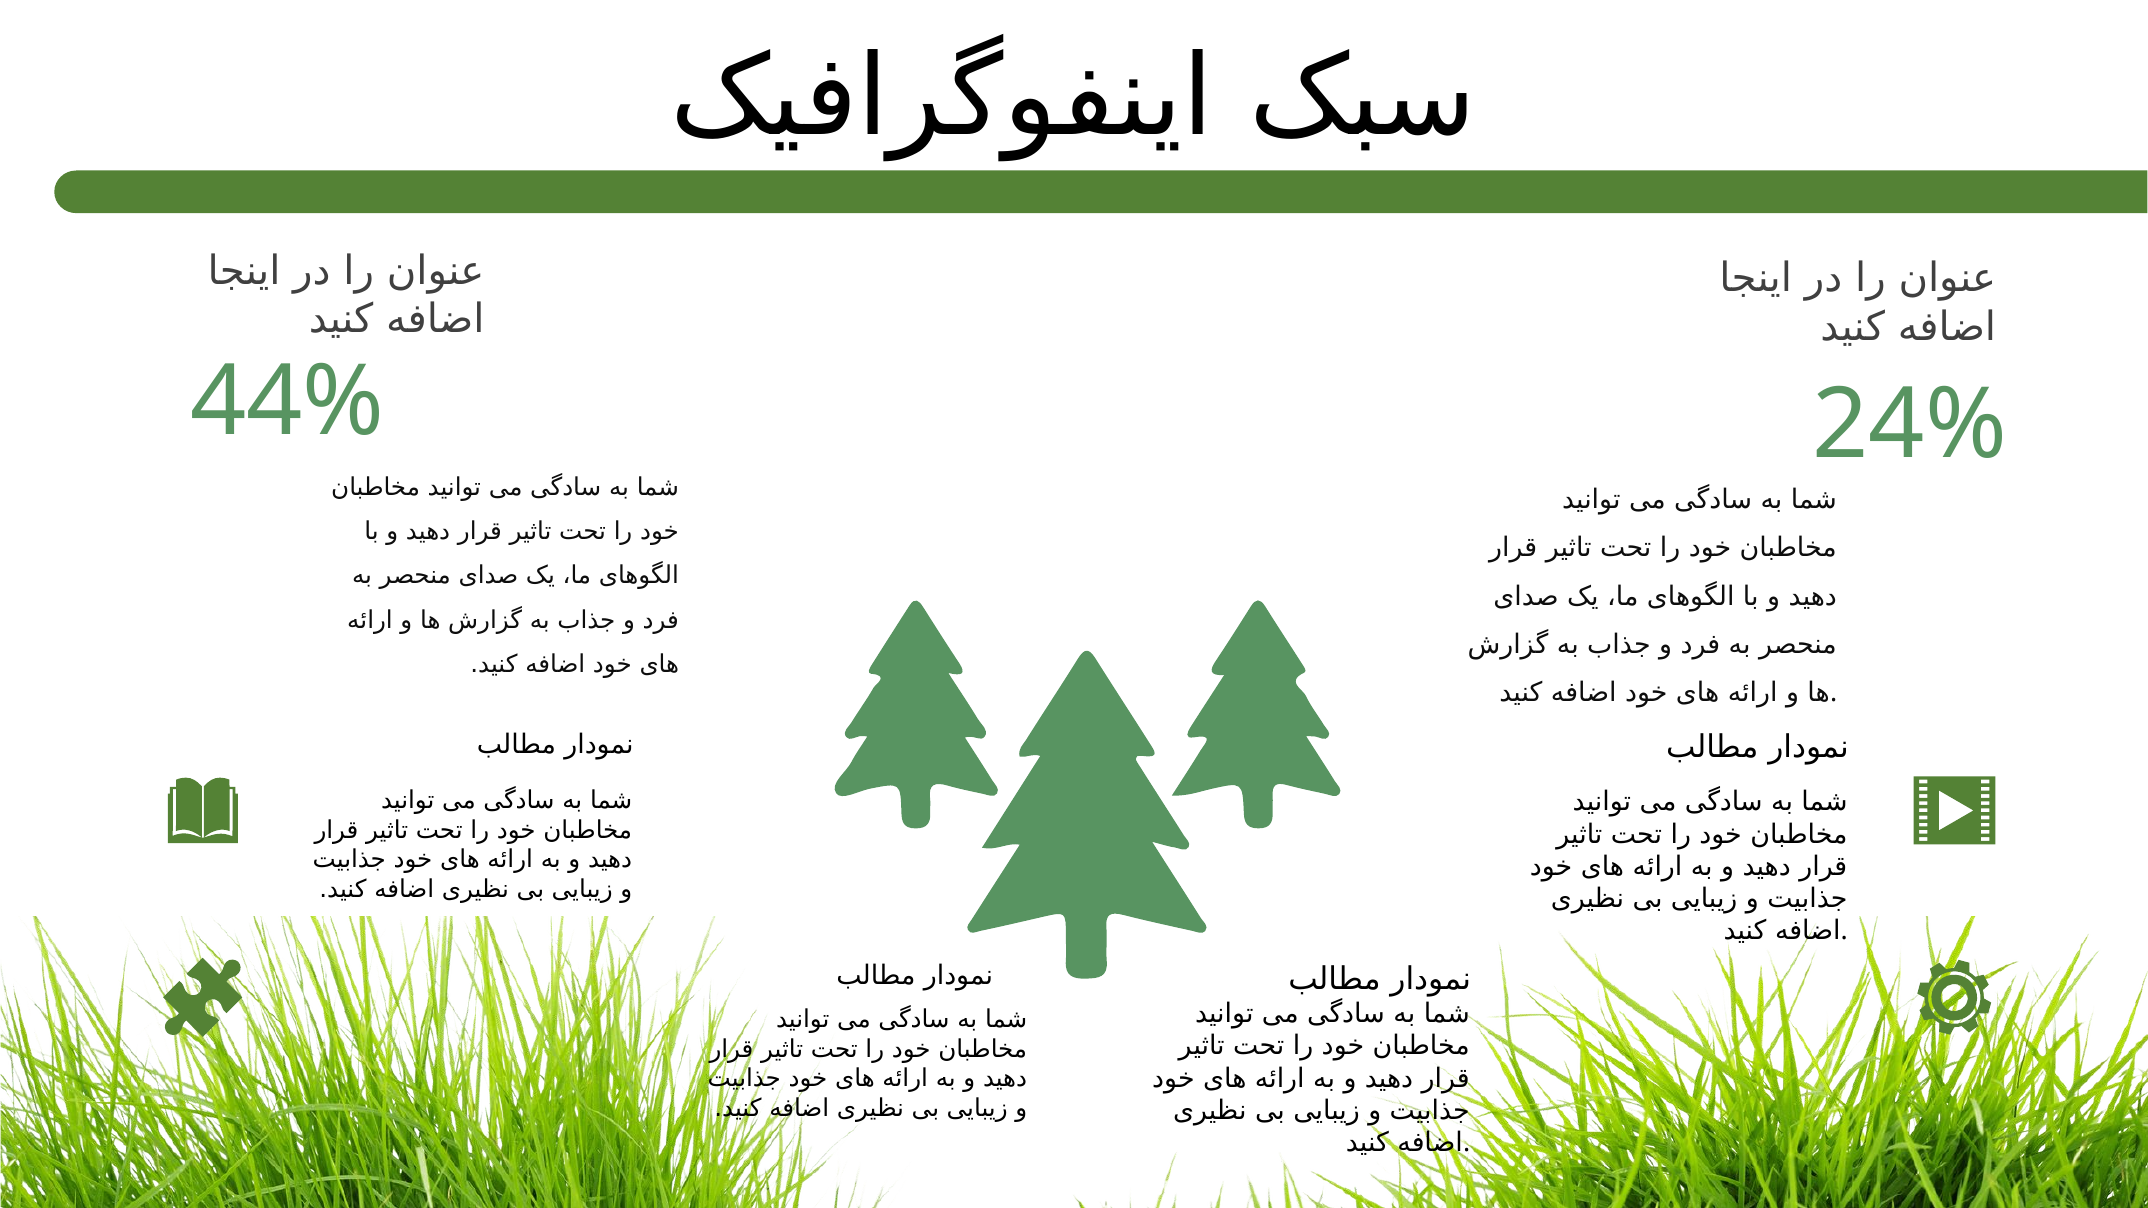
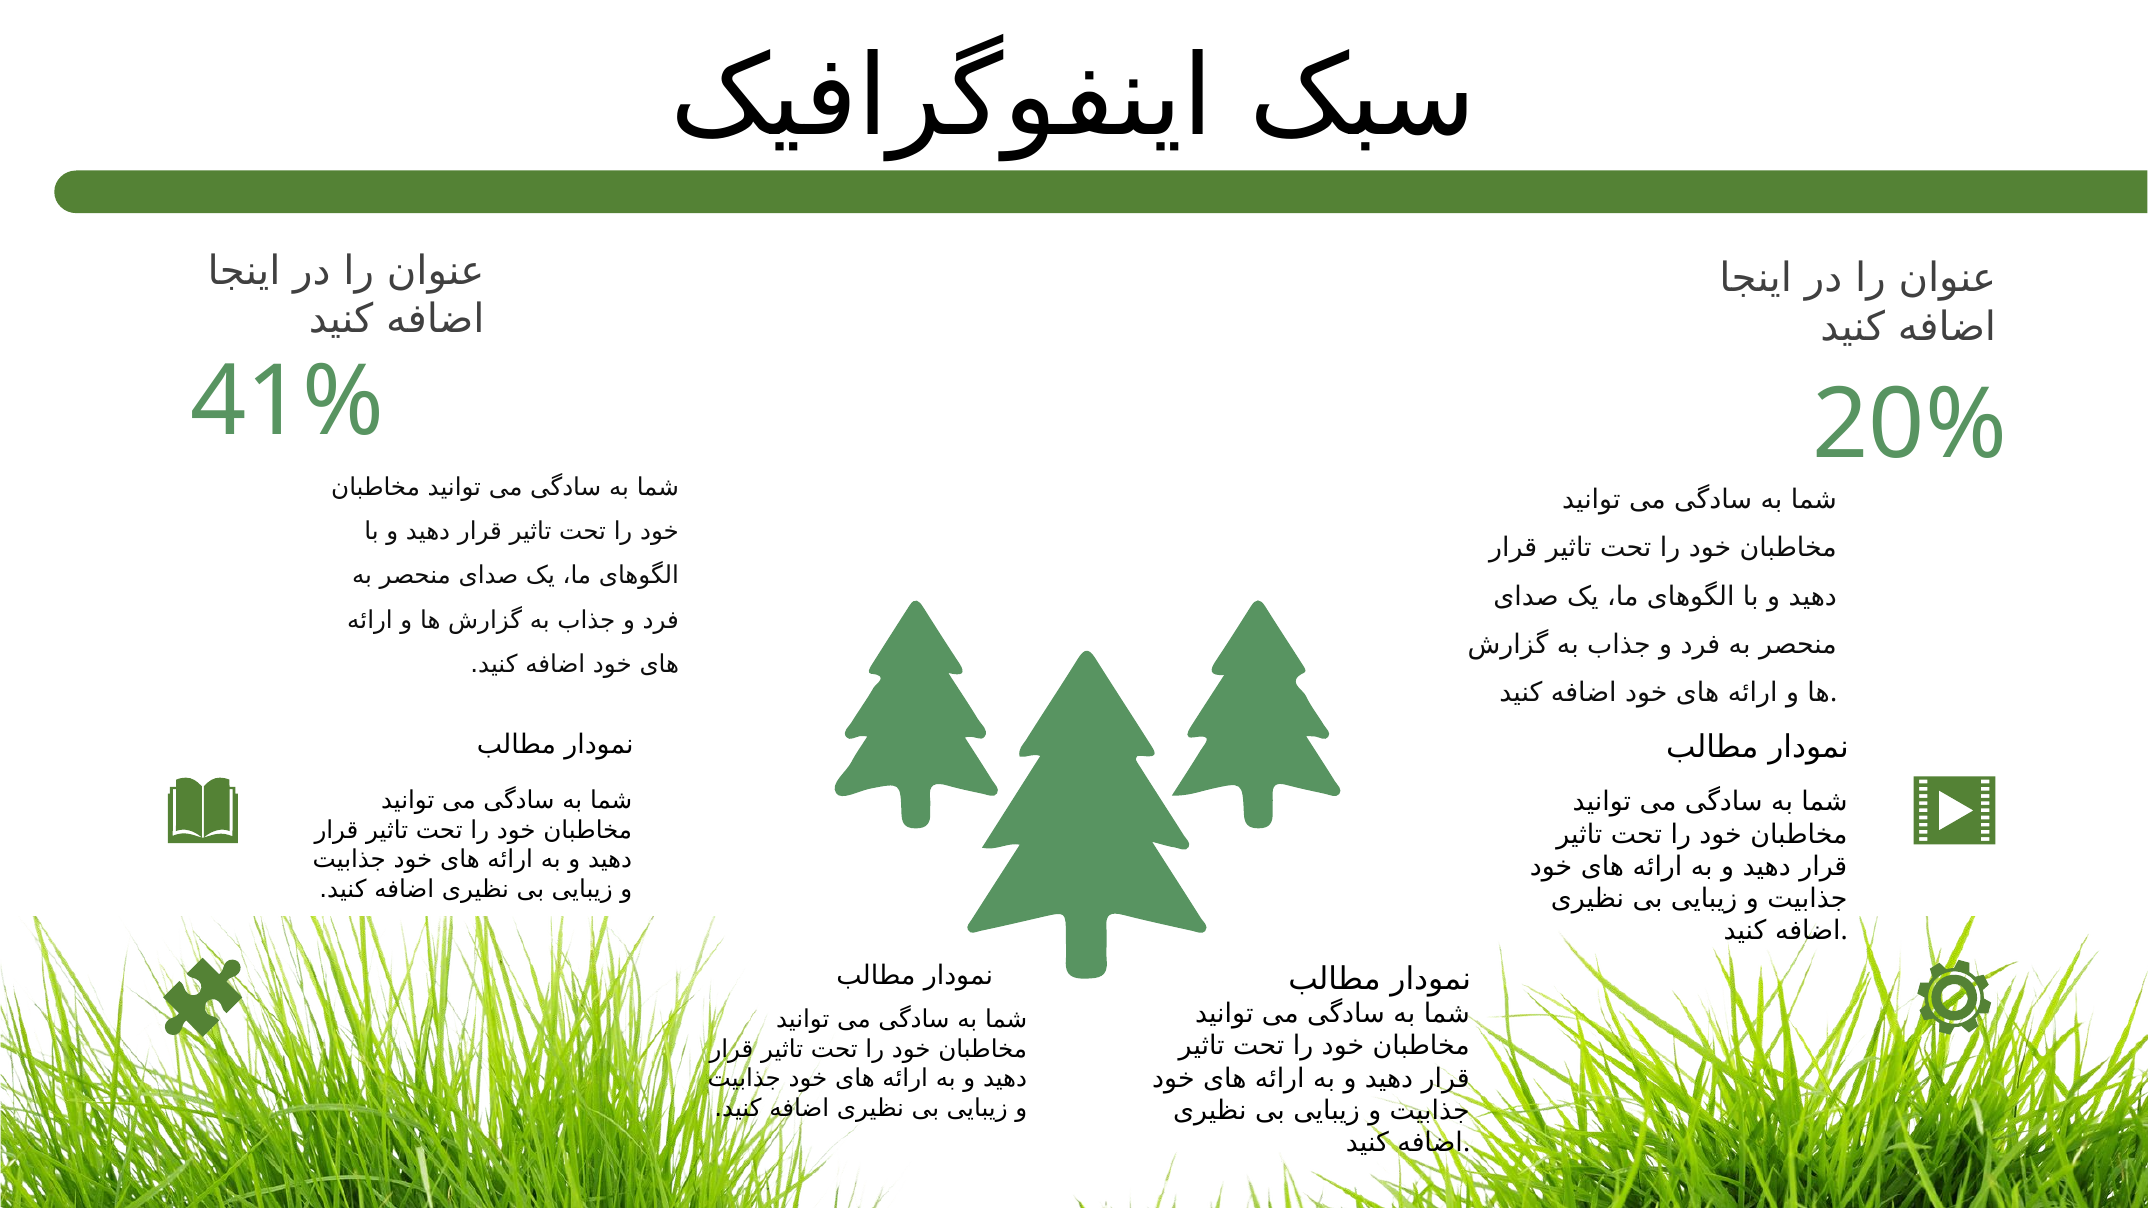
44%: 44% -> 41% (287, 403)
24%: 24% -> 20% (1910, 425)
